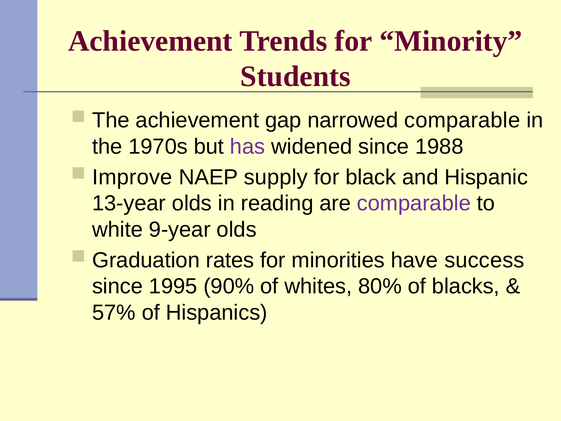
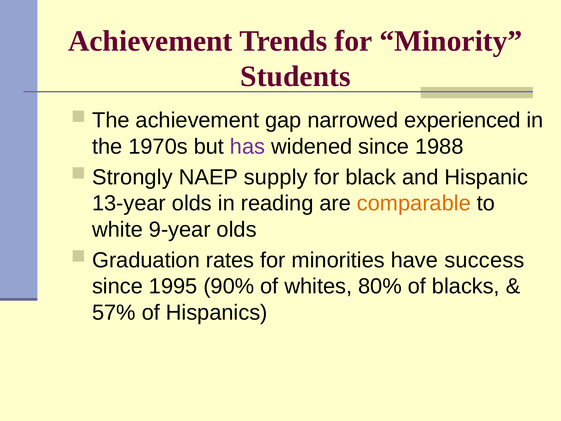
narrowed comparable: comparable -> experienced (462, 120)
Improve: Improve -> Strongly (132, 177)
comparable colour: purple -> orange (414, 203)
